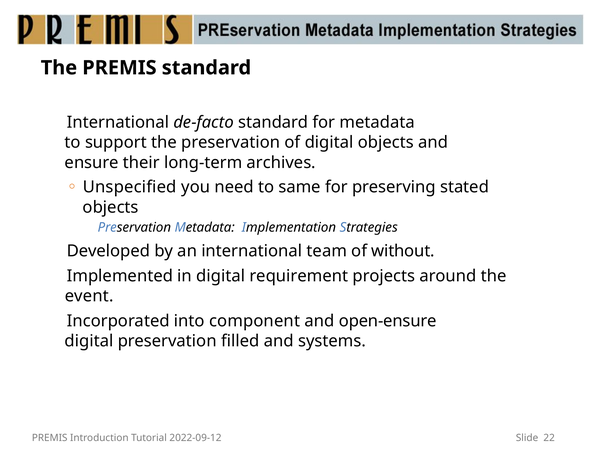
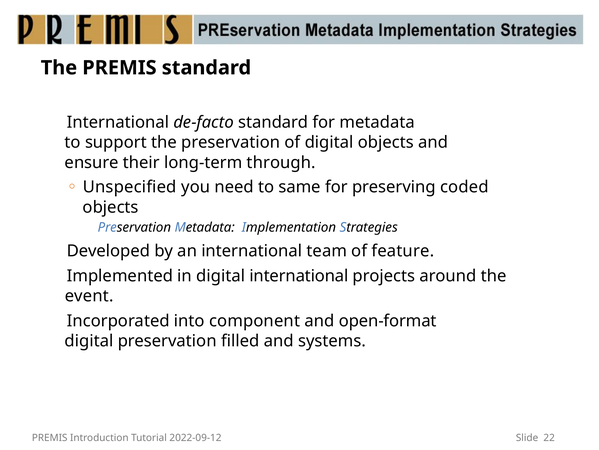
archives: archives -> through (281, 162)
stated: stated -> coded (464, 187)
without: without -> feature (403, 250)
digital requirement: requirement -> international (299, 275)
open-ensure: open-ensure -> open-format (388, 320)
